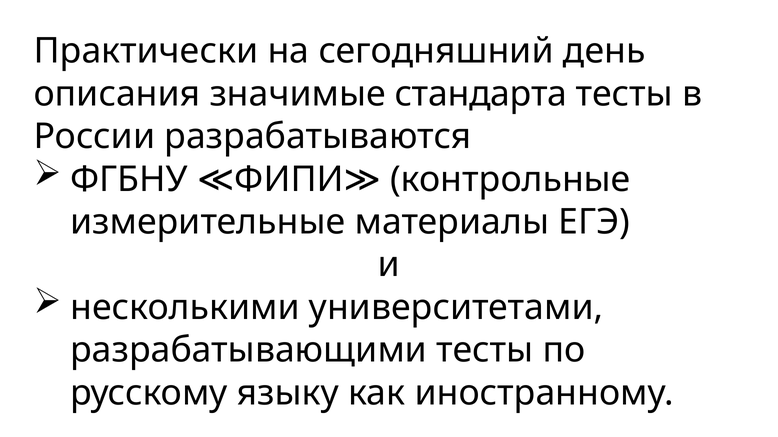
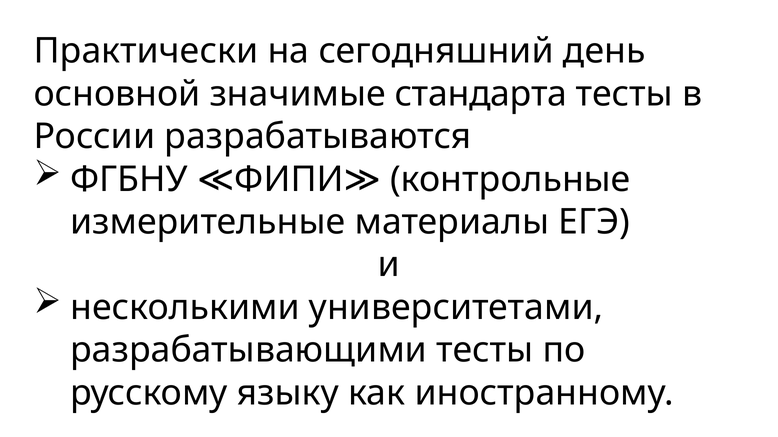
описания: описания -> основной (117, 94)
